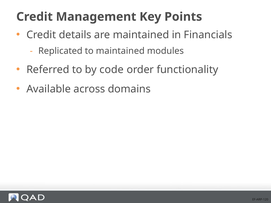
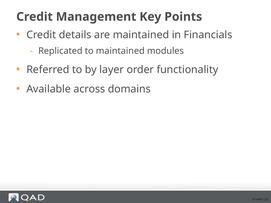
code: code -> layer (112, 70)
